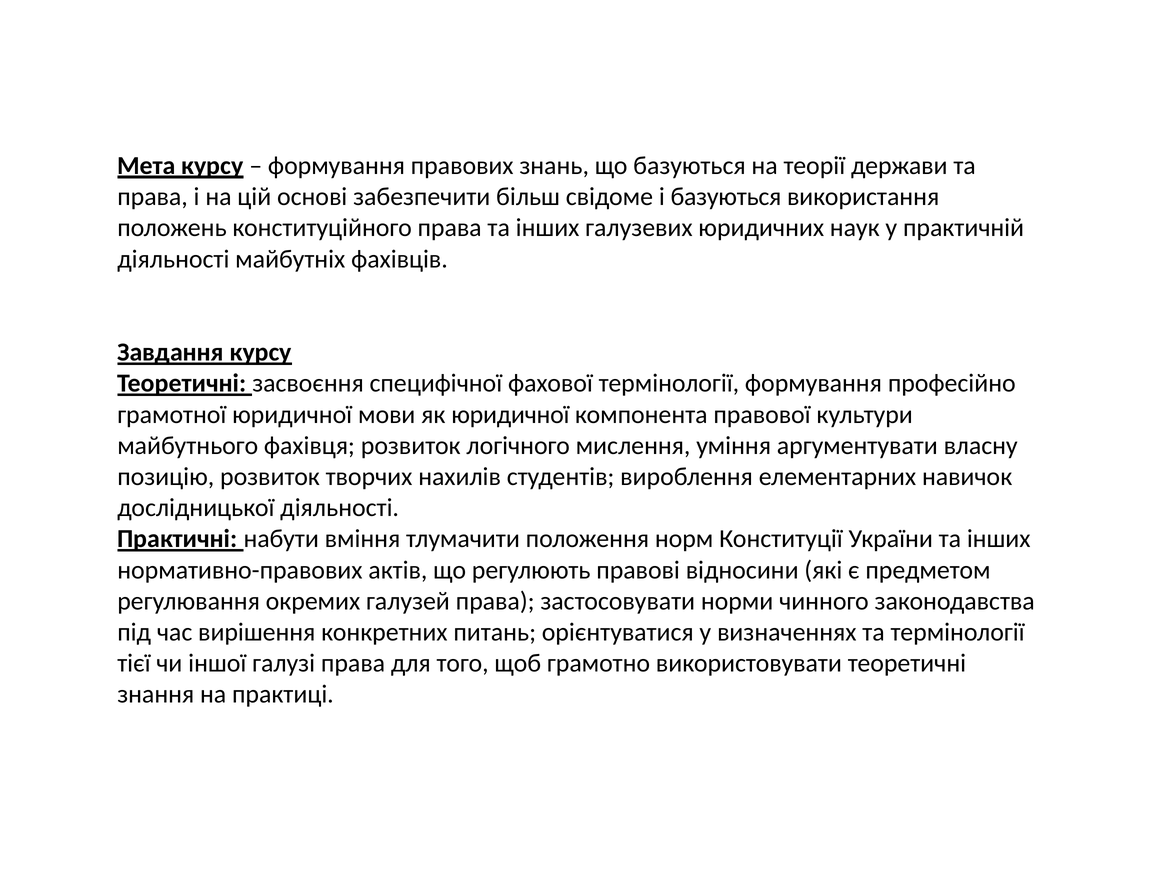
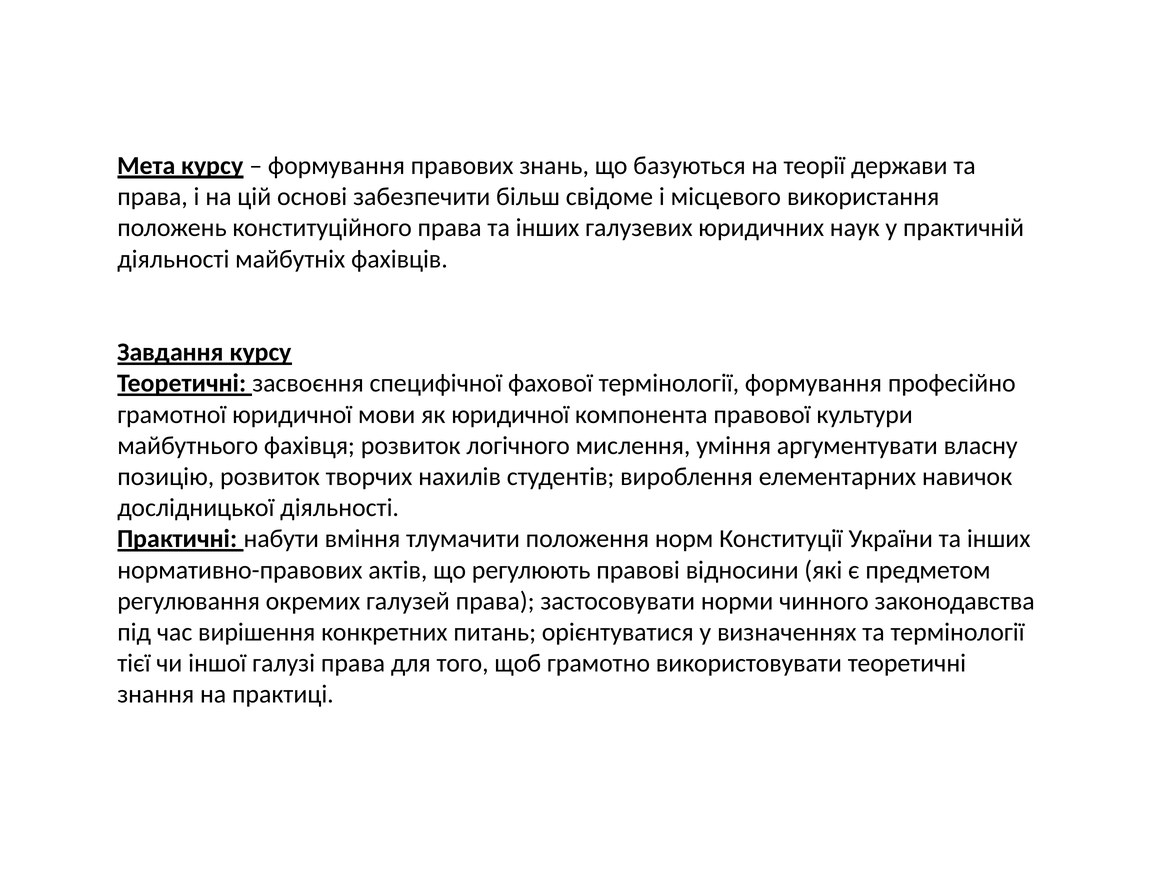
і базуються: базуються -> місцевого (726, 197)
